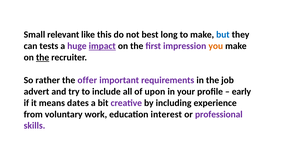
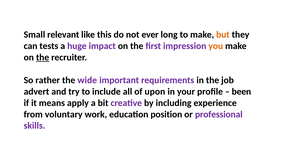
best: best -> ever (150, 35)
but colour: blue -> orange (223, 35)
impact underline: present -> none (102, 46)
offer: offer -> wide (87, 80)
early: early -> been (241, 91)
dates: dates -> apply (78, 103)
interest: interest -> position (166, 114)
